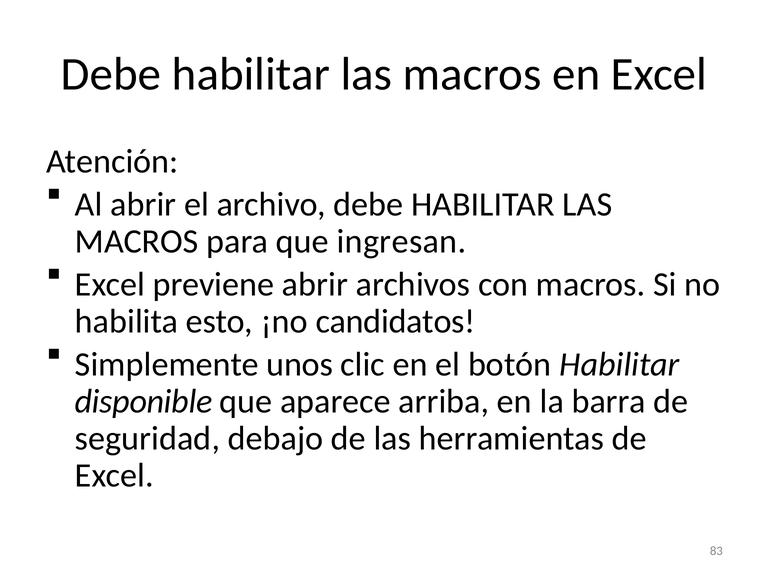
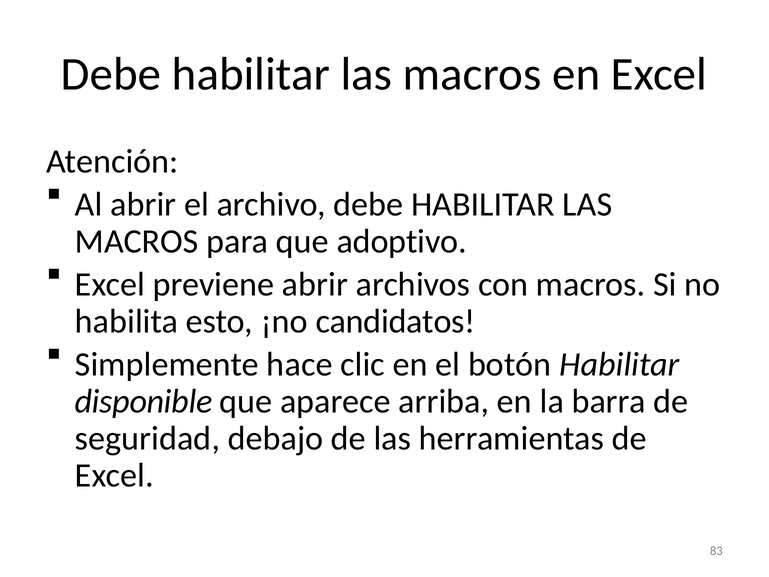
ingresan: ingresan -> adoptivo (402, 241)
unos: unos -> hace (300, 364)
